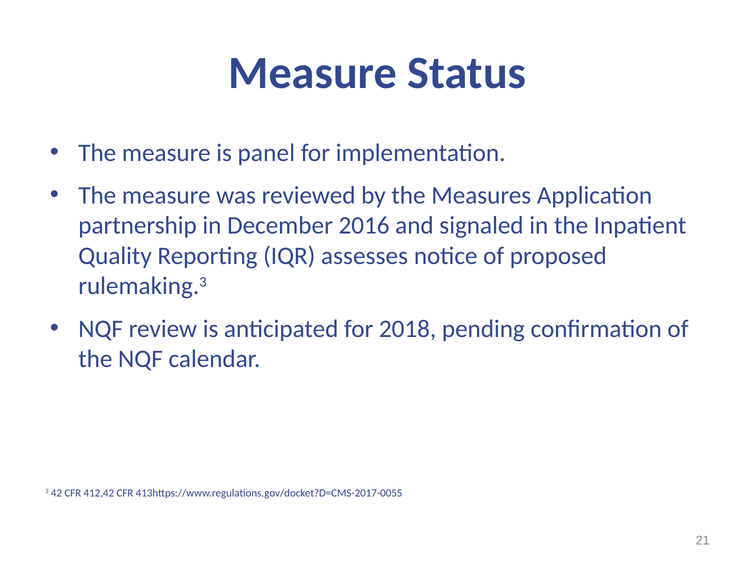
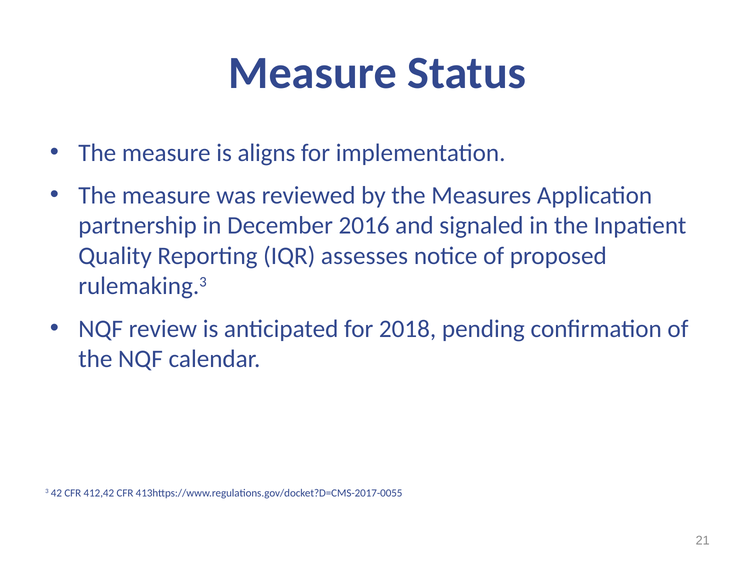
panel: panel -> aligns (266, 153)
